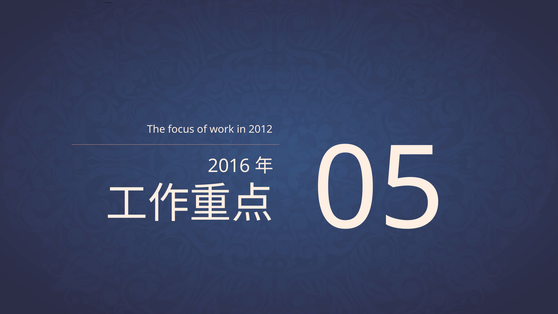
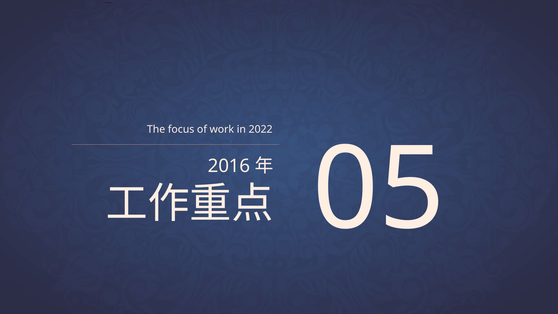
2012: 2012 -> 2022 (261, 129)
